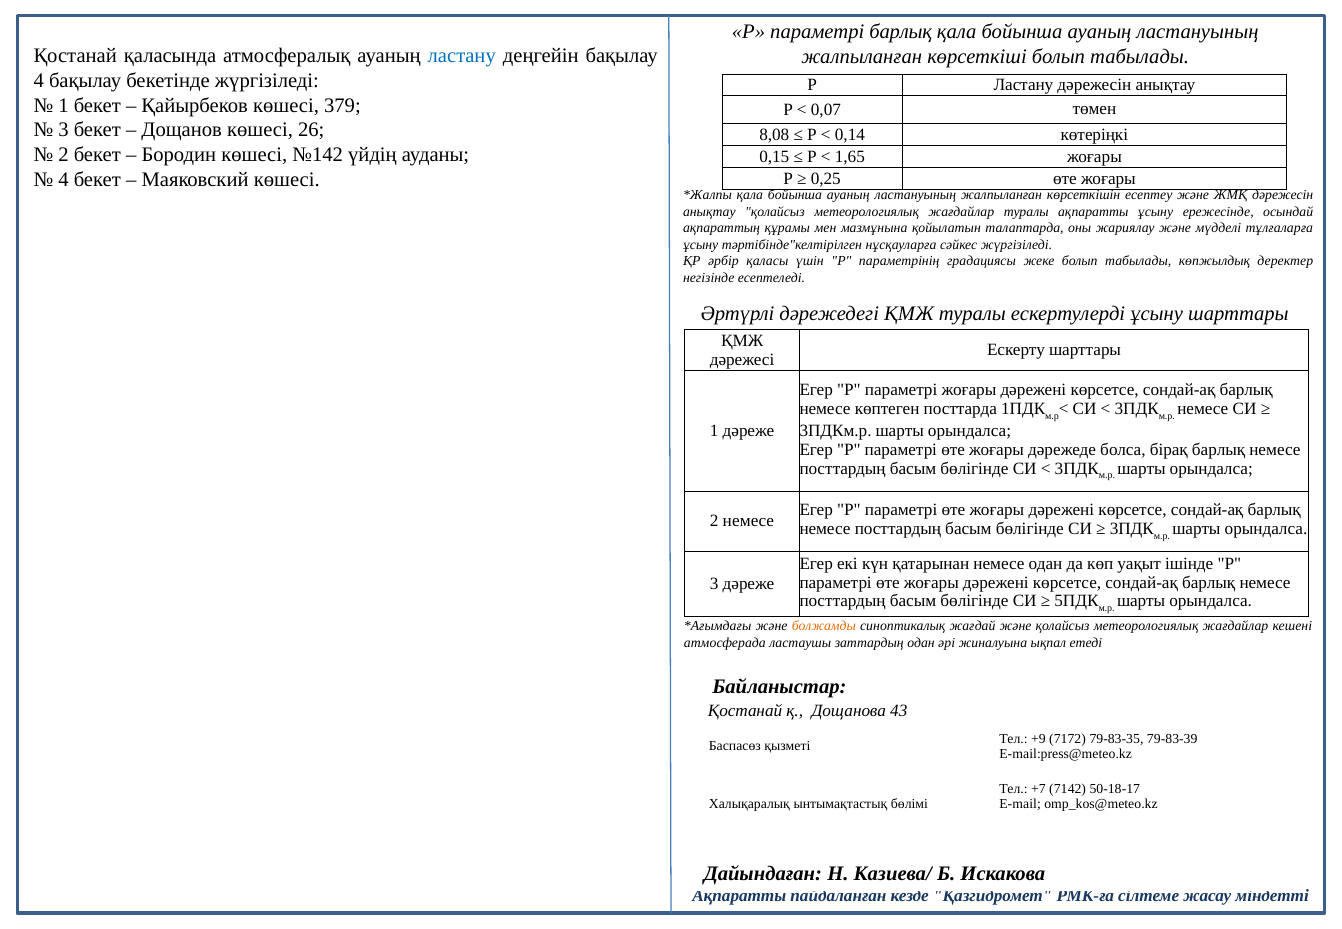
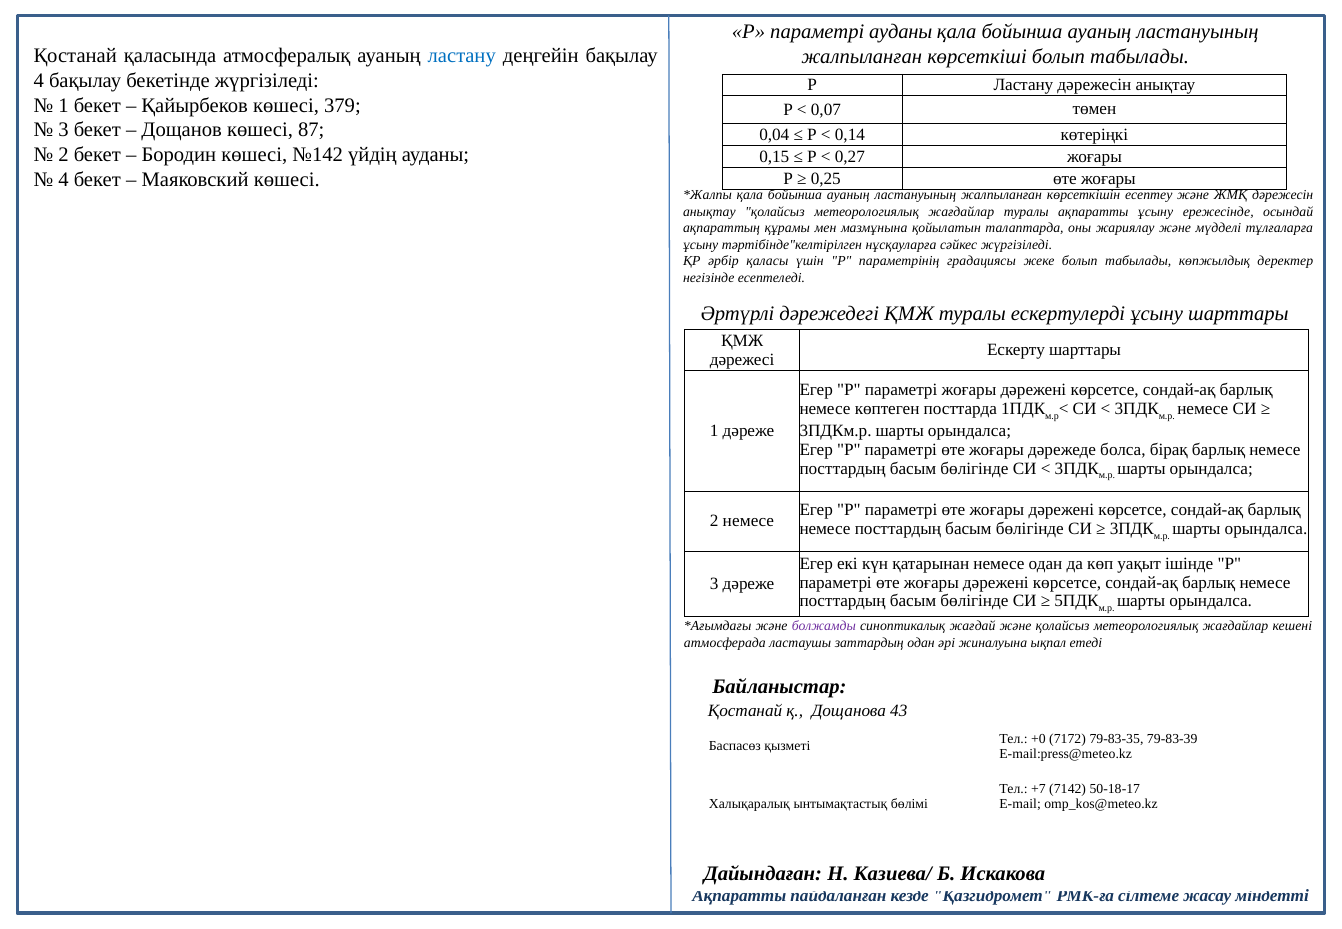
параметрі барлық: барлық -> ауданы (901, 32)
26: 26 -> 87 (311, 130)
8,08: 8,08 -> 0,04 (774, 135)
1,65: 1,65 -> 0,27 (850, 157)
болжамды colour: orange -> purple (824, 626)
+9: +9 -> +0 (1038, 739)
